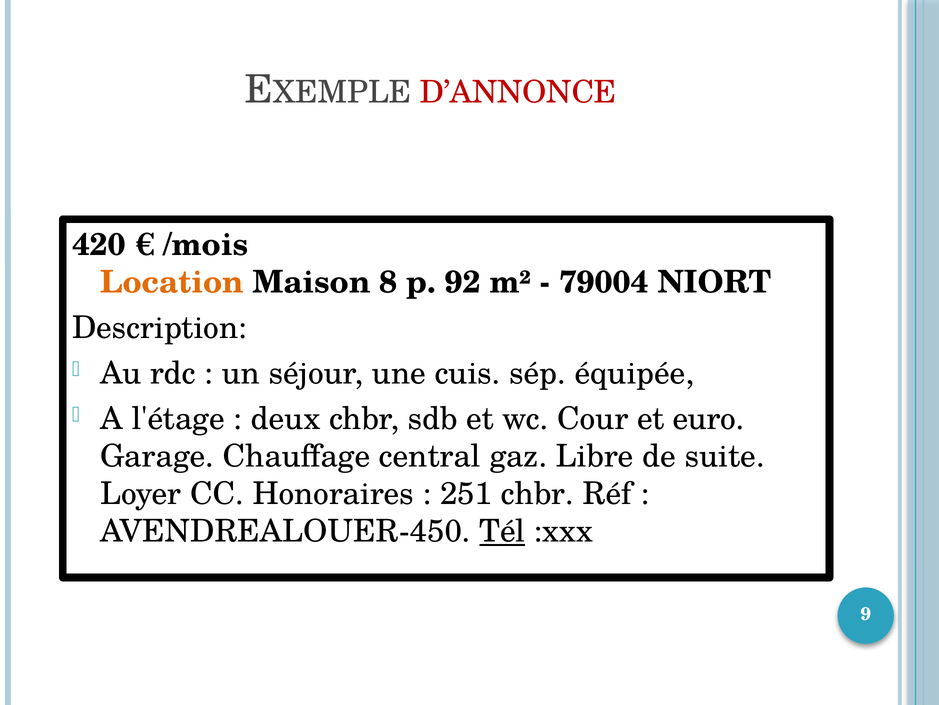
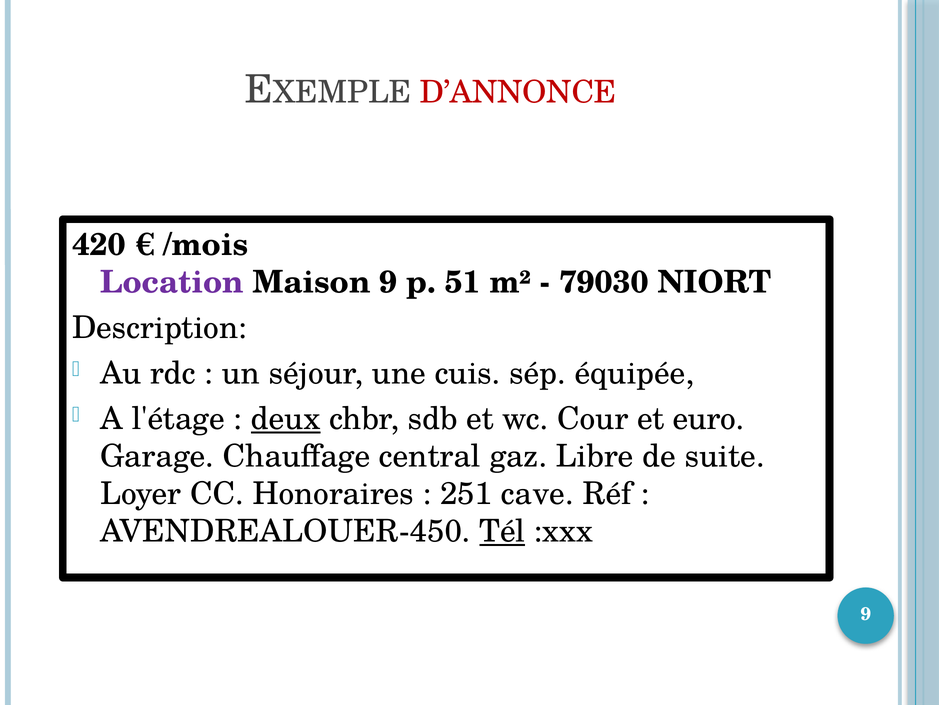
Location colour: orange -> purple (172, 282)
Maison 8: 8 -> 9 (388, 282)
92: 92 -> 51 (463, 282)
79004: 79004 -> 79030 (604, 282)
deux underline: none -> present (286, 418)
251 chbr: chbr -> cave (537, 494)
